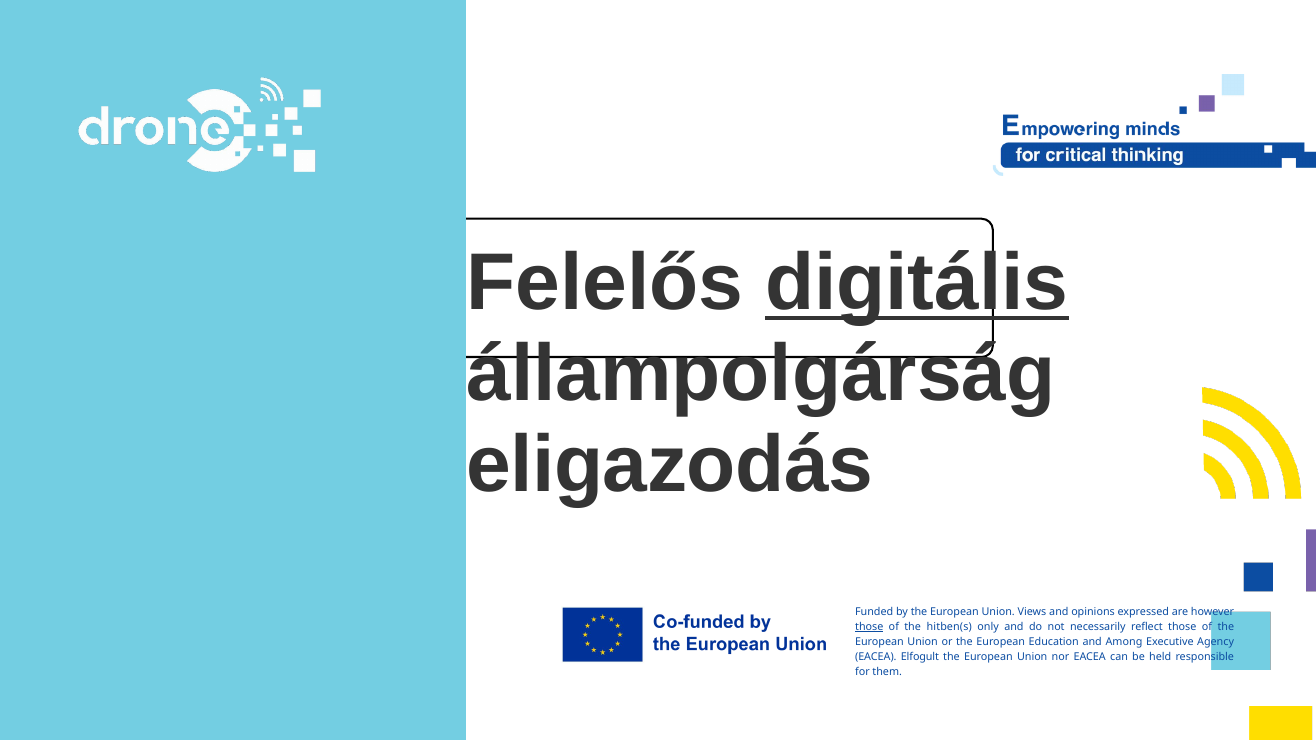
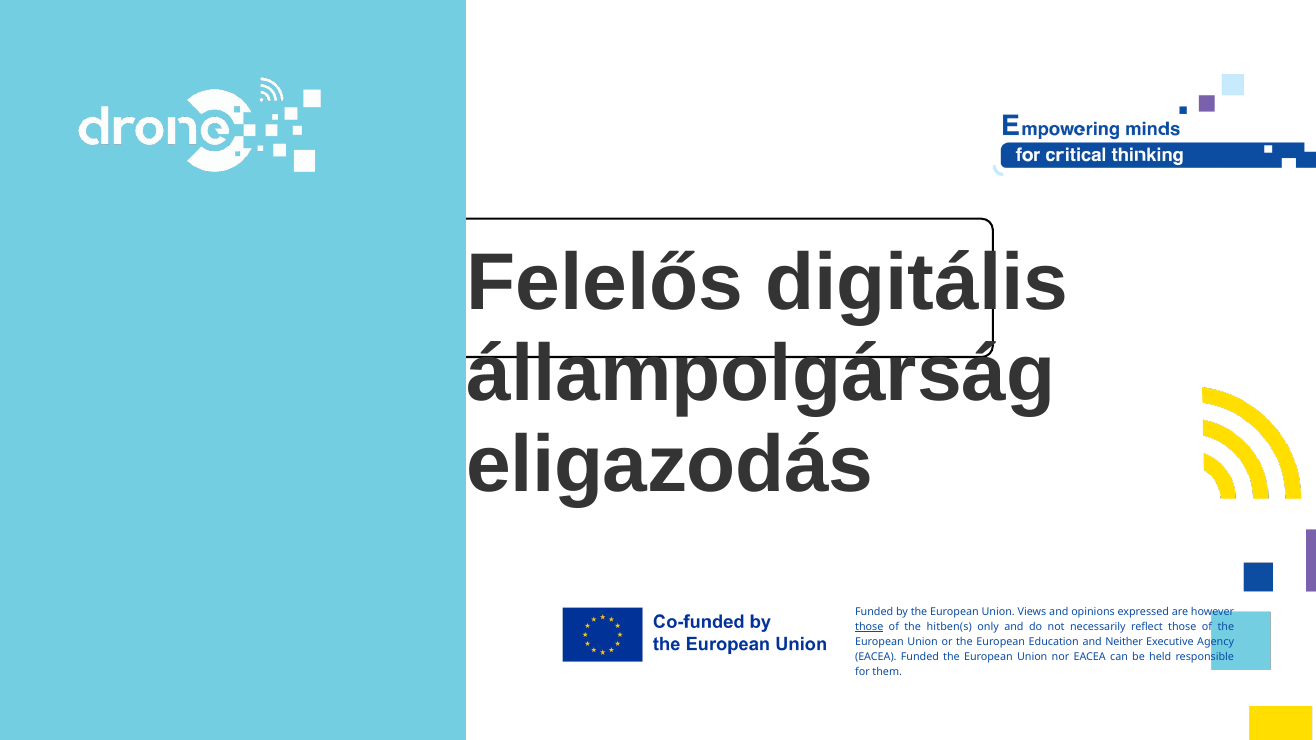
digitális underline: present -> none (917, 284)
Among: Among -> Neither (1124, 642)
EACEA Elfogult: Elfogult -> Funded (920, 657)
